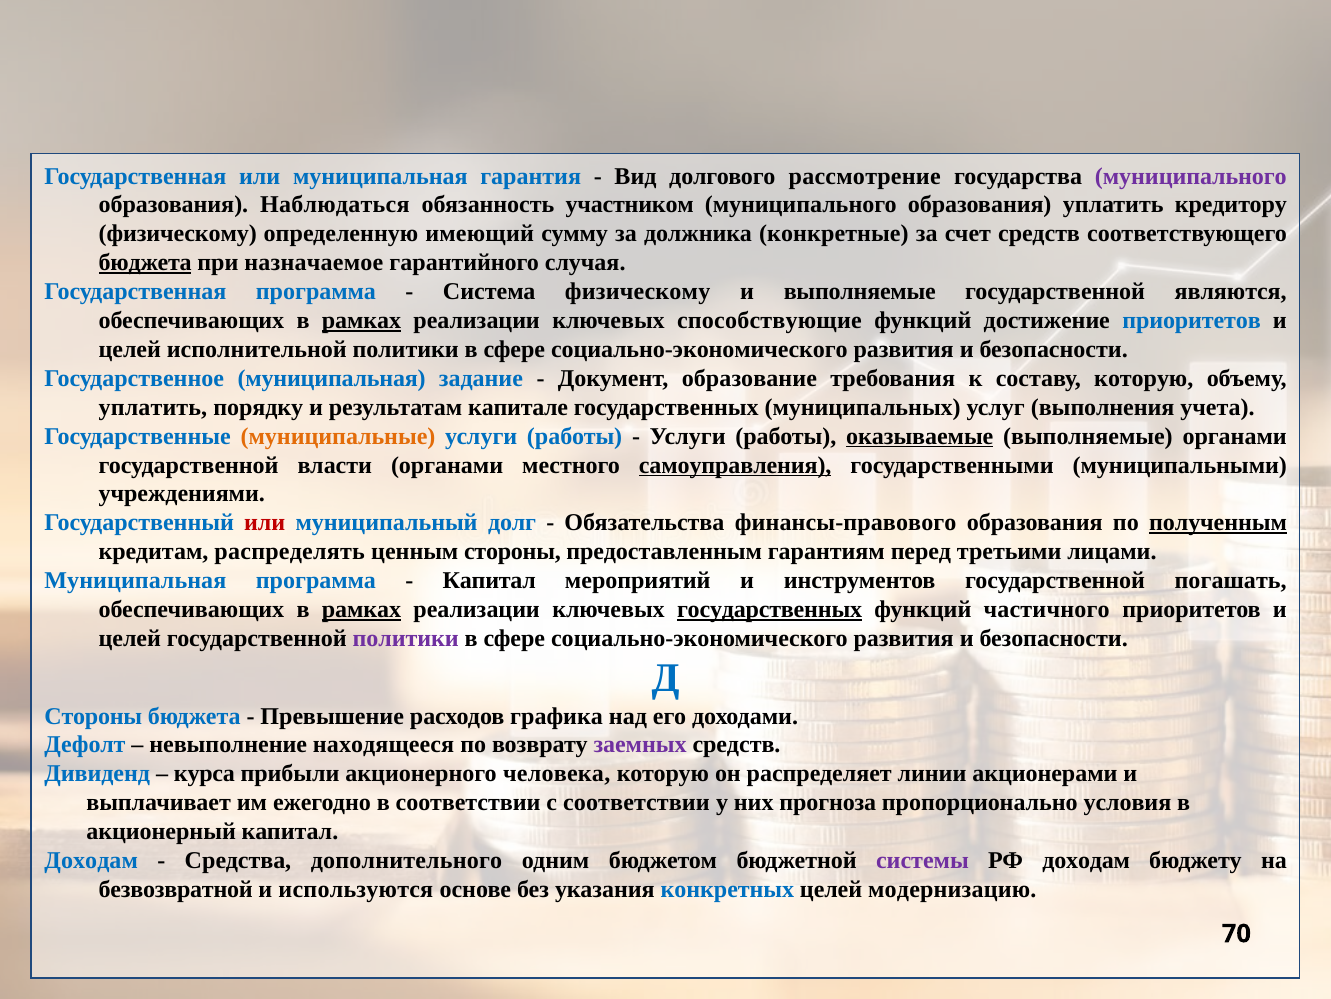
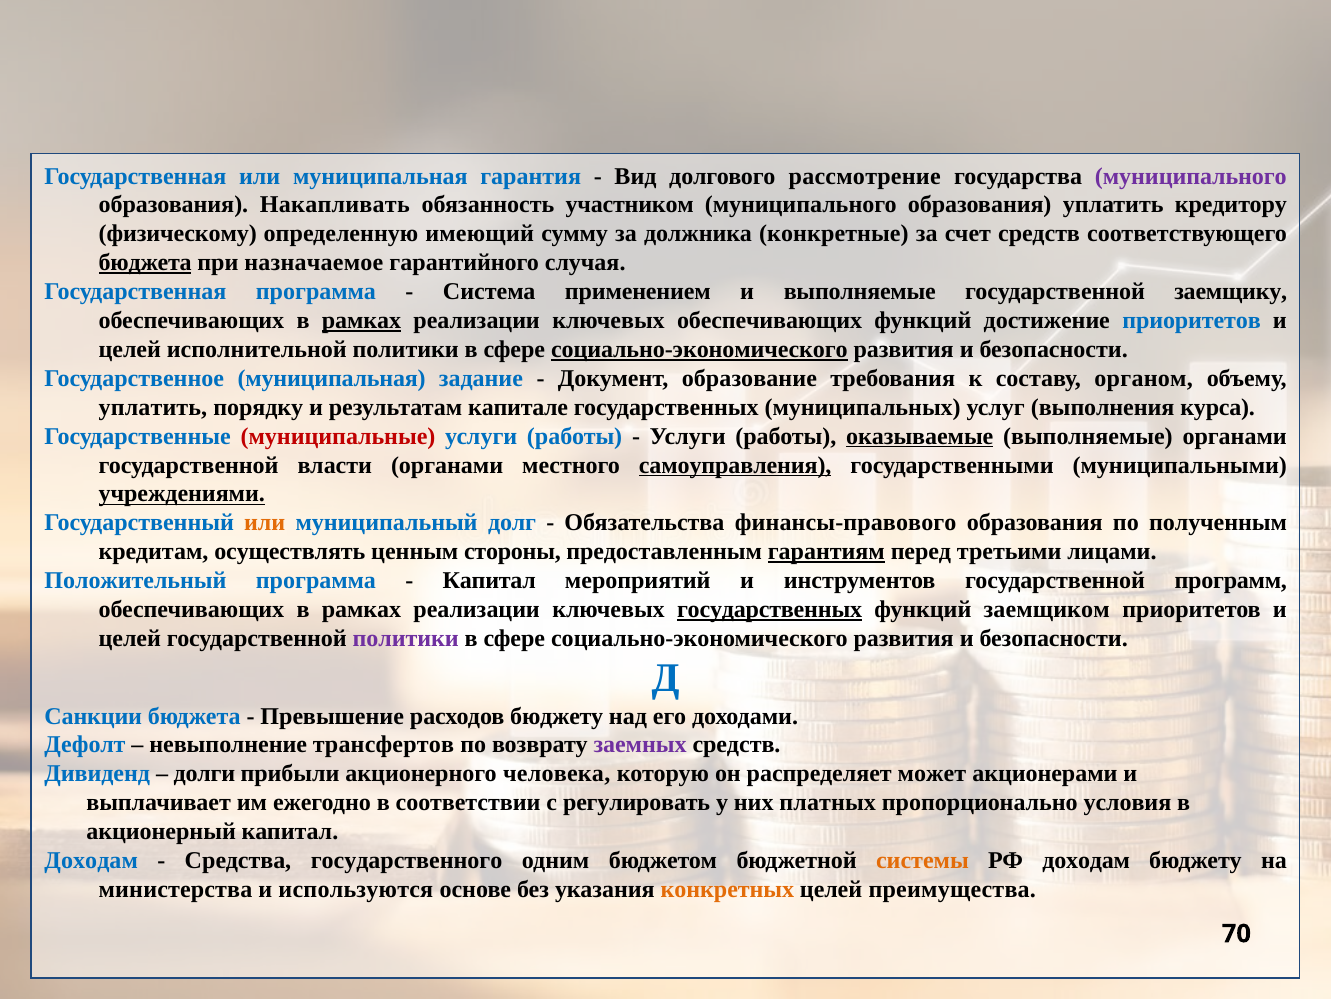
Наблюдаться: Наблюдаться -> Накапливать (335, 205)
Система физическому: физическому -> применением (638, 291)
являются: являются -> заемщику (1231, 291)
ключевых способствующие: способствующие -> обеспечивающих (770, 320)
социально-экономического underline: none -> present (699, 349)
составу которую: которую -> органом (1144, 378)
учета: учета -> курса (1218, 407)
муниципальные colour: orange -> red (338, 436)
учреждениями underline: none -> present (182, 494)
или colour: red -> orange (265, 522)
полученным underline: present -> none (1218, 522)
распределять: распределять -> осуществлять (290, 551)
гарантиям underline: none -> present (826, 551)
Муниципальная: Муниципальная -> Положительный (135, 580)
погашать: погашать -> программ (1231, 580)
рамках underline: present -> none (362, 609)
частичного: частичного -> заемщиком (1047, 609)
Стороны: Стороны -> Санкции (93, 716)
расходов графика: графика -> бюджету (557, 716)
находящееся: находящееся -> трансфертов (384, 744)
курса: курса -> долги (204, 773)
линии: линии -> может (932, 773)
с соответствии: соответствии -> регулировать (637, 802)
прогноза: прогноза -> платных (828, 802)
дополнительного: дополнительного -> государственного (407, 860)
системы colour: purple -> orange (922, 860)
безвозвратной: безвозвратной -> министерства (176, 889)
конкретных colour: blue -> orange (727, 889)
модернизацию: модернизацию -> преимущества (952, 889)
